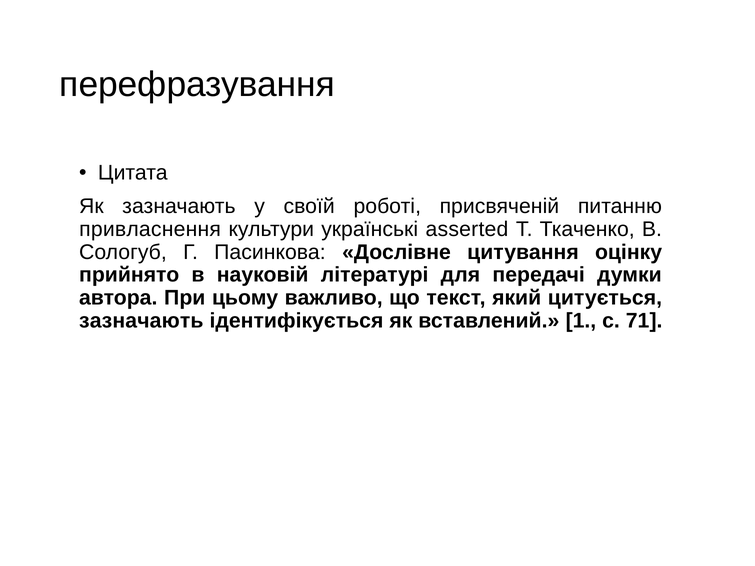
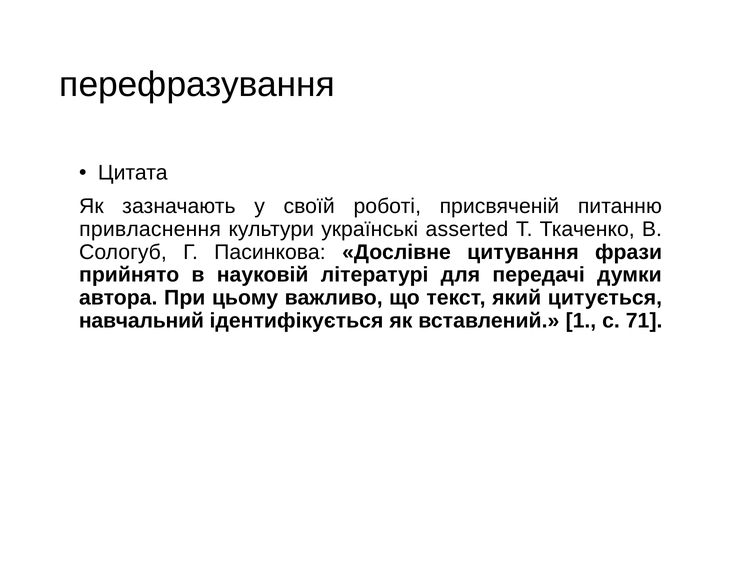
оцінку: оцінку -> фрази (629, 252)
зазначають: зазначають -> навчальний (141, 321)
